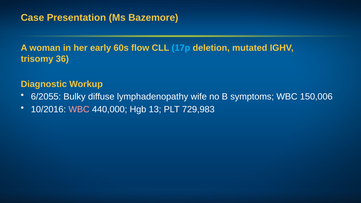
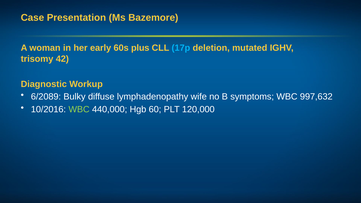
flow: flow -> plus (140, 48)
36: 36 -> 42 (62, 59)
6/2055: 6/2055 -> 6/2089 (46, 97)
150,006: 150,006 -> 997,632 (316, 97)
WBC colour: pink -> light green (79, 109)
13: 13 -> 60 (155, 109)
729,983: 729,983 -> 120,000 (198, 109)
